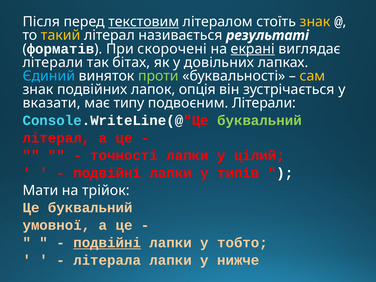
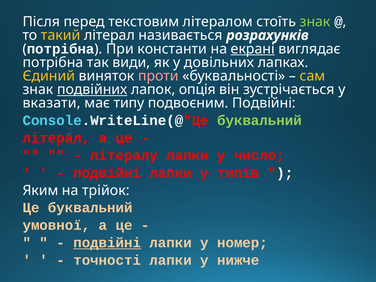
текстовим underline: present -> none (144, 22)
знак colour: yellow -> light green (315, 22)
результаті: результаті -> розрахунків (267, 35)
форматів: форматів -> потрібна (61, 49)
скорочені: скорочені -> константи (172, 49)
літерали: літерали -> потрібна (53, 62)
бітах: бітах -> види (131, 62)
Єдиний colour: light blue -> yellow (49, 76)
проти colour: light green -> pink (158, 76)
подвійних underline: none -> present (92, 89)
подвоєним Літерали: Літерали -> Подвійні (264, 103)
точності: точності -> літералу (124, 155)
цілий: цілий -> число (259, 155)
Мати: Мати -> Яким (40, 190)
тобто: тобто -> номер (242, 243)
літерала: літерала -> точності (107, 260)
